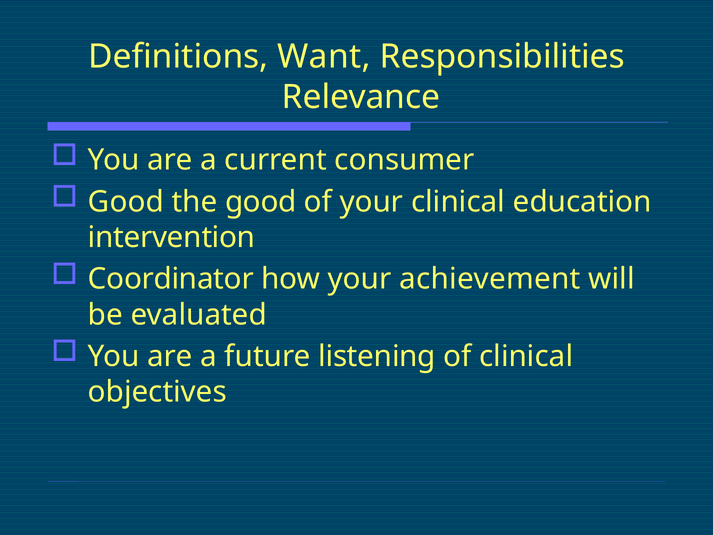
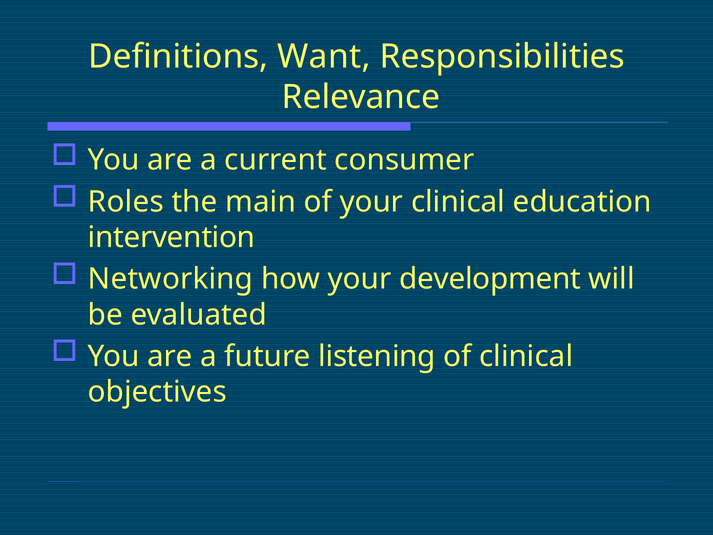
Good: Good -> Roles (126, 202)
the good: good -> main (261, 202)
Coordinator: Coordinator -> Networking (171, 279)
achievement: achievement -> development (490, 279)
